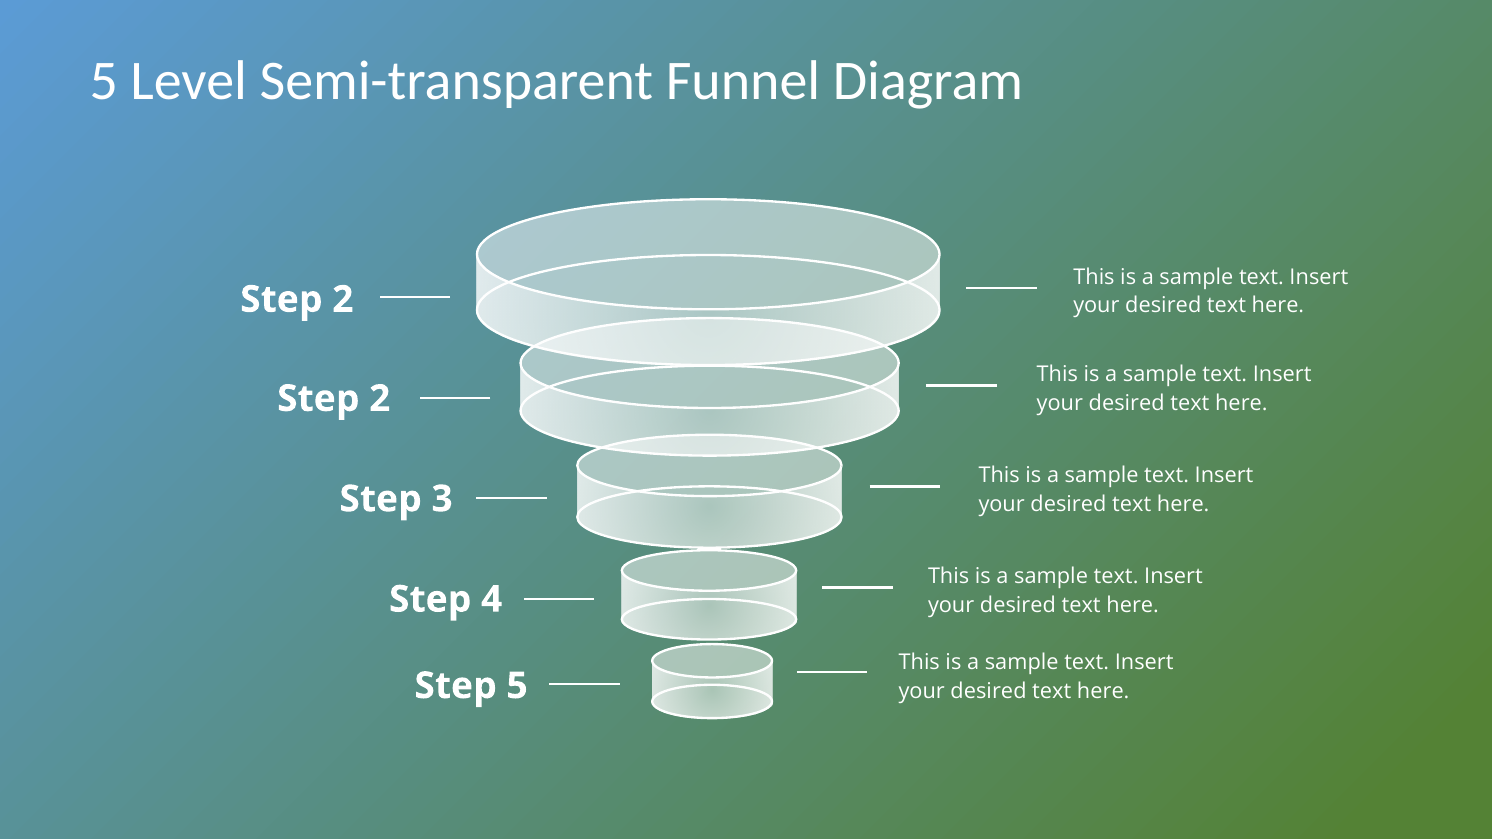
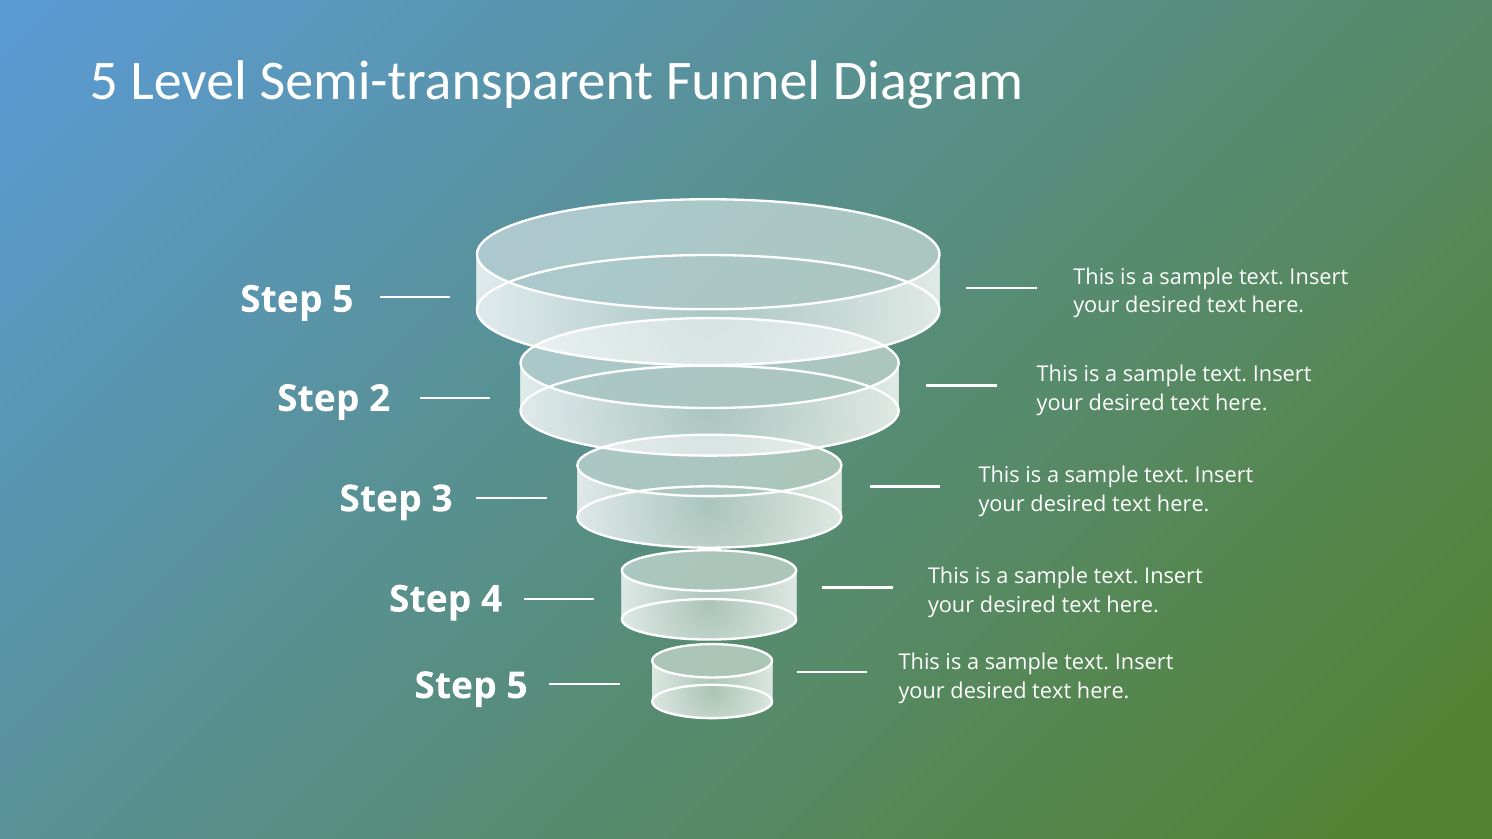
2: 2 -> 5 (343, 300)
